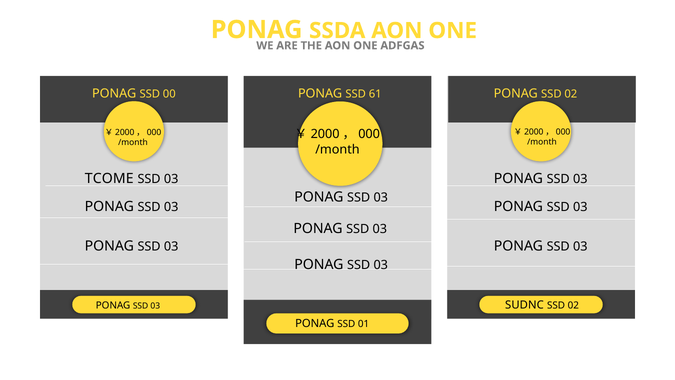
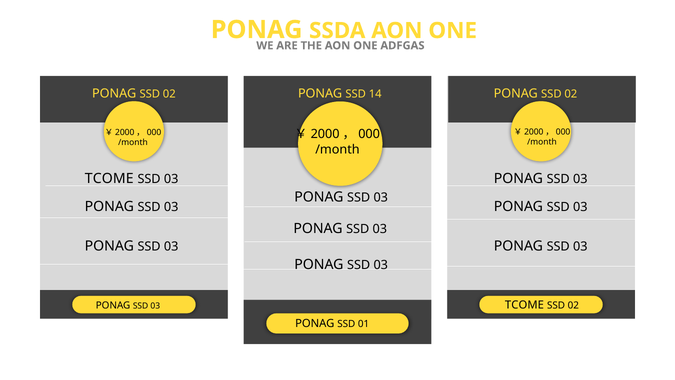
00: 00 -> 02 (169, 94)
61: 61 -> 14 (375, 94)
03 SUDNC: SUDNC -> TCOME (524, 305)
